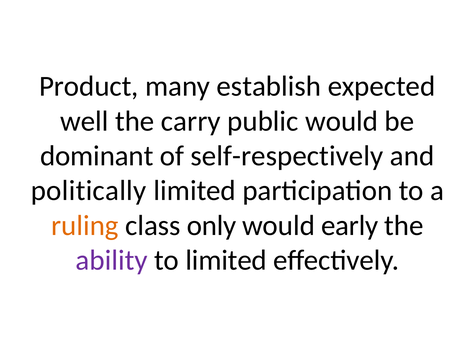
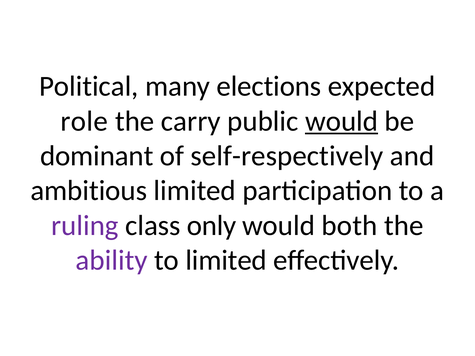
Product: Product -> Political (89, 86)
establish: establish -> elections (269, 86)
well: well -> role (84, 121)
would underline: none -> present (342, 121)
politically: politically -> ambitious (89, 191)
ruling colour: orange -> purple (85, 226)
early: early -> both (349, 226)
